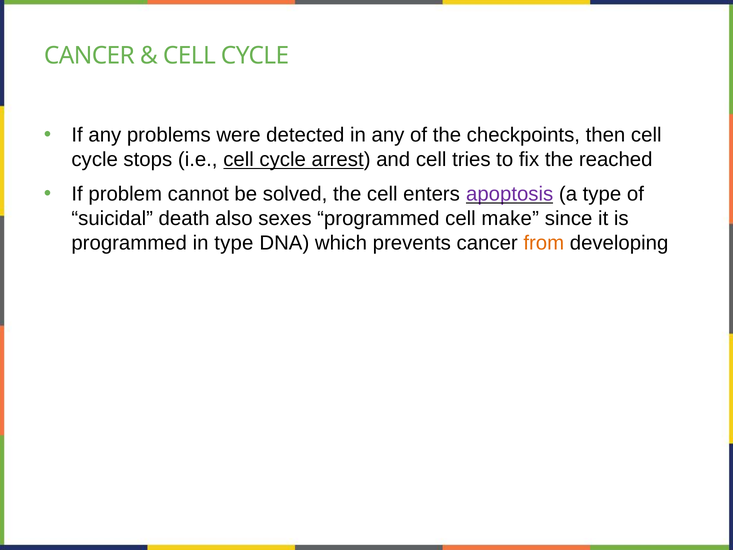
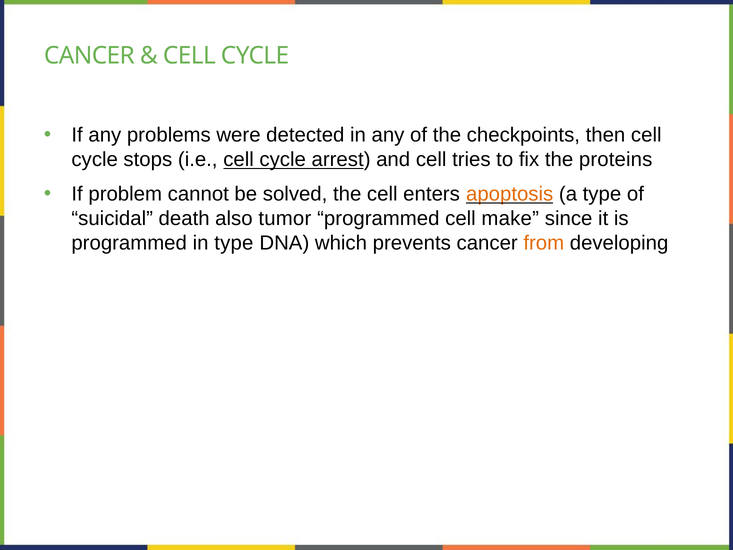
reached: reached -> proteins (616, 159)
apoptosis colour: purple -> orange (510, 194)
sexes: sexes -> tumor (285, 219)
